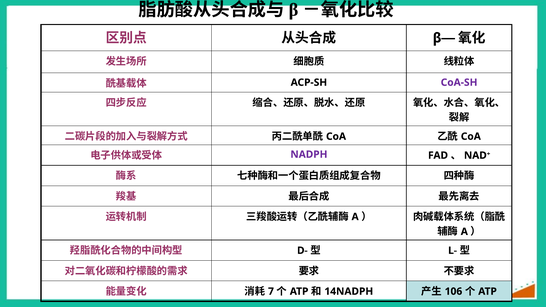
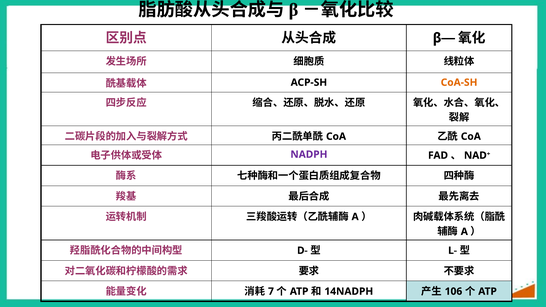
CoA-SH colour: purple -> orange (459, 82)
